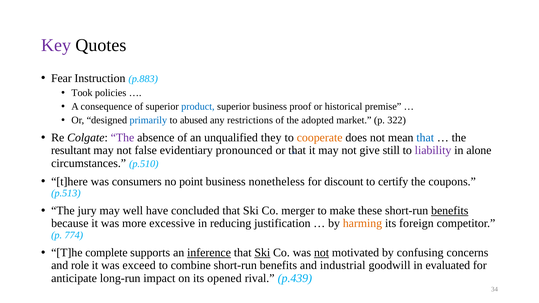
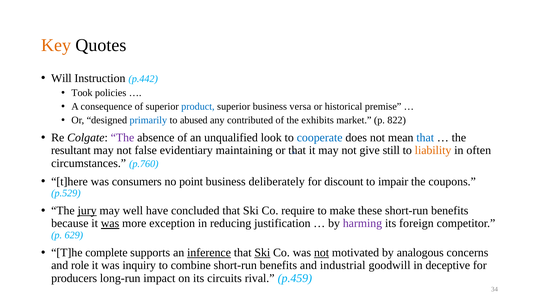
Key colour: purple -> orange (56, 45)
Fear: Fear -> Will (61, 78)
p.883: p.883 -> p.442 (143, 79)
proof: proof -> versa (300, 107)
restrictions: restrictions -> contributed (250, 120)
adopted: adopted -> exhibits (318, 120)
322: 322 -> 822 (397, 120)
they: they -> look (271, 138)
cooperate colour: orange -> blue (320, 138)
pronounced: pronounced -> maintaining (244, 150)
liability colour: purple -> orange (433, 150)
alone: alone -> often (479, 150)
p.510: p.510 -> p.760 (144, 164)
nonetheless: nonetheless -> deliberately (277, 182)
certify: certify -> impair (393, 182)
p.513: p.513 -> p.529 (66, 193)
jury underline: none -> present (87, 211)
merger: merger -> require (298, 211)
benefits underline: present -> none (450, 211)
was underline: none -> present (110, 224)
excessive: excessive -> exception (172, 224)
harming colour: orange -> purple (362, 224)
774: 774 -> 629 (74, 235)
confusing: confusing -> analogous (420, 253)
exceed: exceed -> inquiry (139, 266)
evaluated: evaluated -> deceptive (448, 266)
anticipate: anticipate -> producers (74, 278)
opened: opened -> circuits (225, 278)
p.439: p.439 -> p.459 (295, 278)
